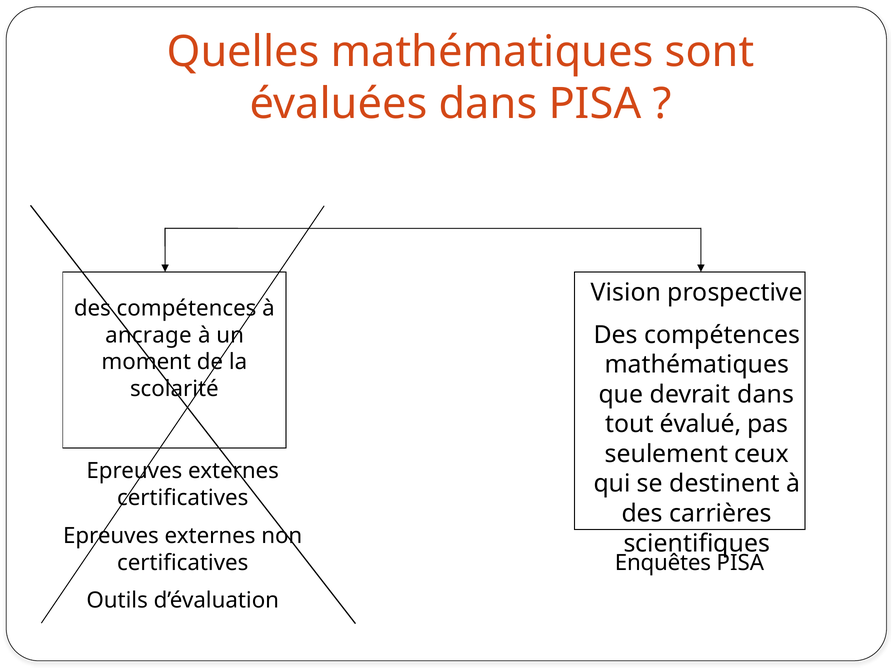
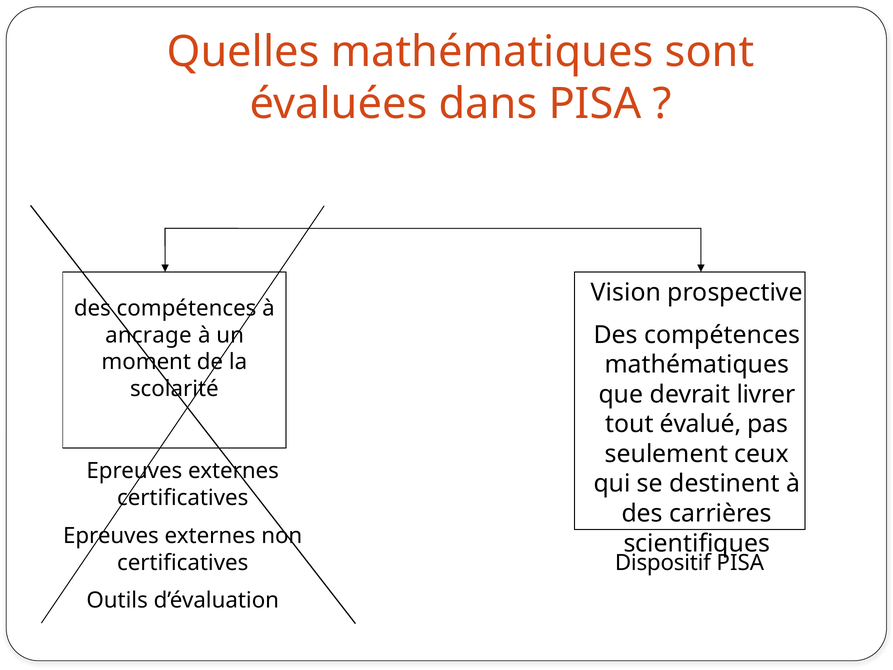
devrait dans: dans -> livrer (766, 394)
Enquêtes: Enquêtes -> Dispositif (663, 563)
